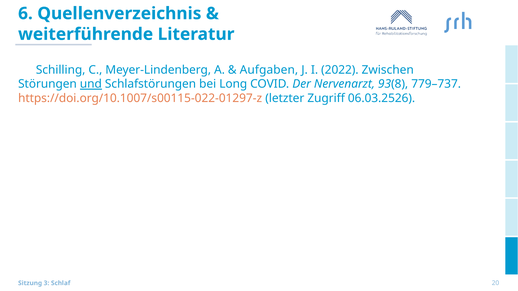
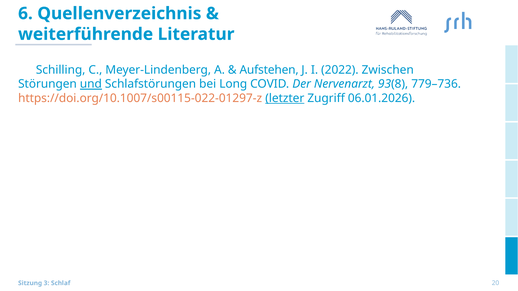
Aufgaben: Aufgaben -> Aufstehen (269, 70)
779–737: 779–737 -> 779–736 (436, 84)
letzter underline: none -> present (285, 98)
06.03.2526: 06.03.2526 -> 06.01.2026 (382, 98)
